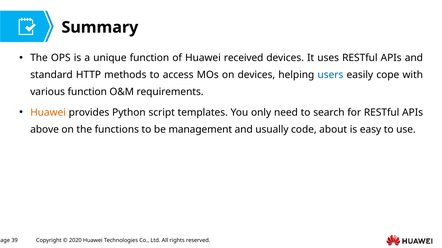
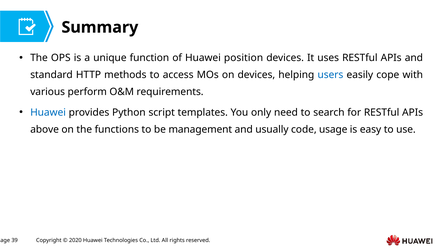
received: received -> position (244, 58)
various function: function -> perform (87, 92)
Huawei colour: orange -> blue (48, 113)
about: about -> usage (333, 130)
